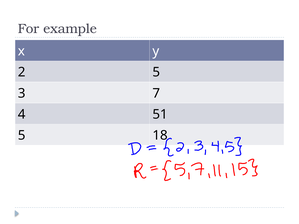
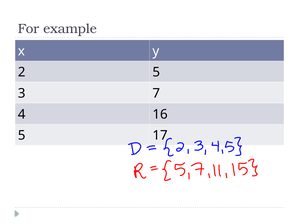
51: 51 -> 16 (160, 114)
18: 18 -> 17 (160, 136)
